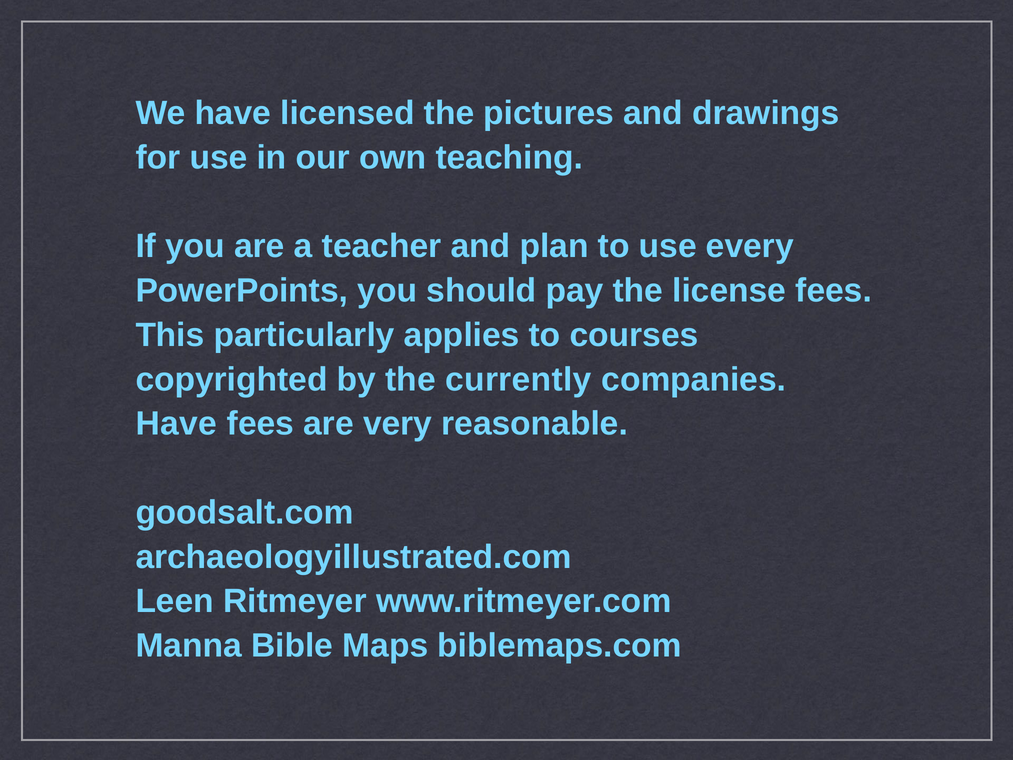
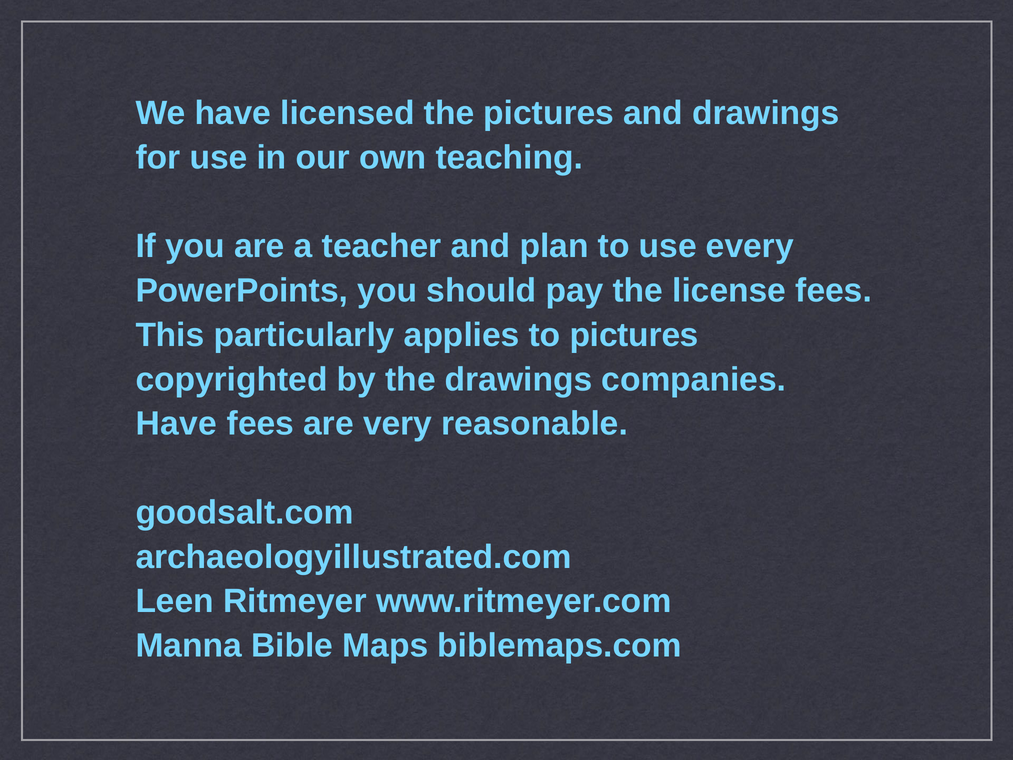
to courses: courses -> pictures (634, 335)
the currently: currently -> drawings (519, 379)
